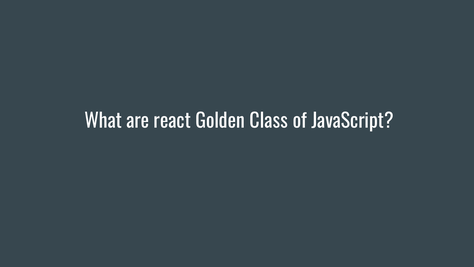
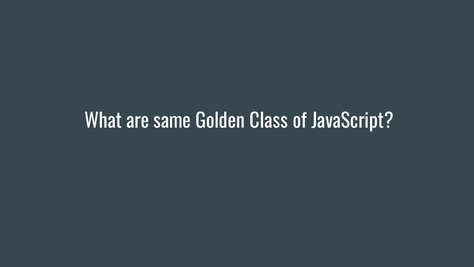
react: react -> same (172, 121)
